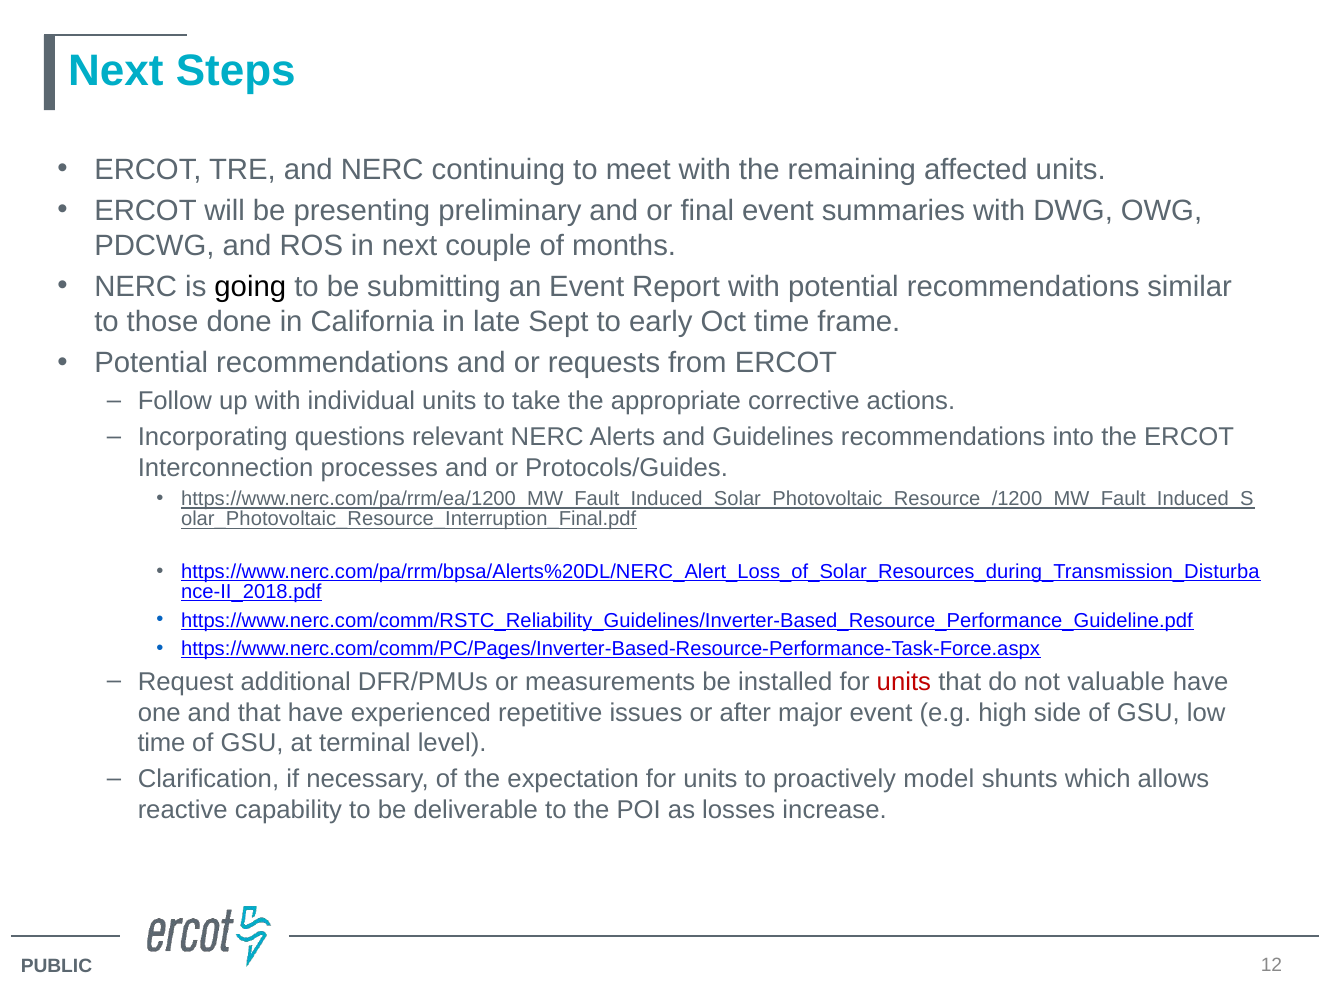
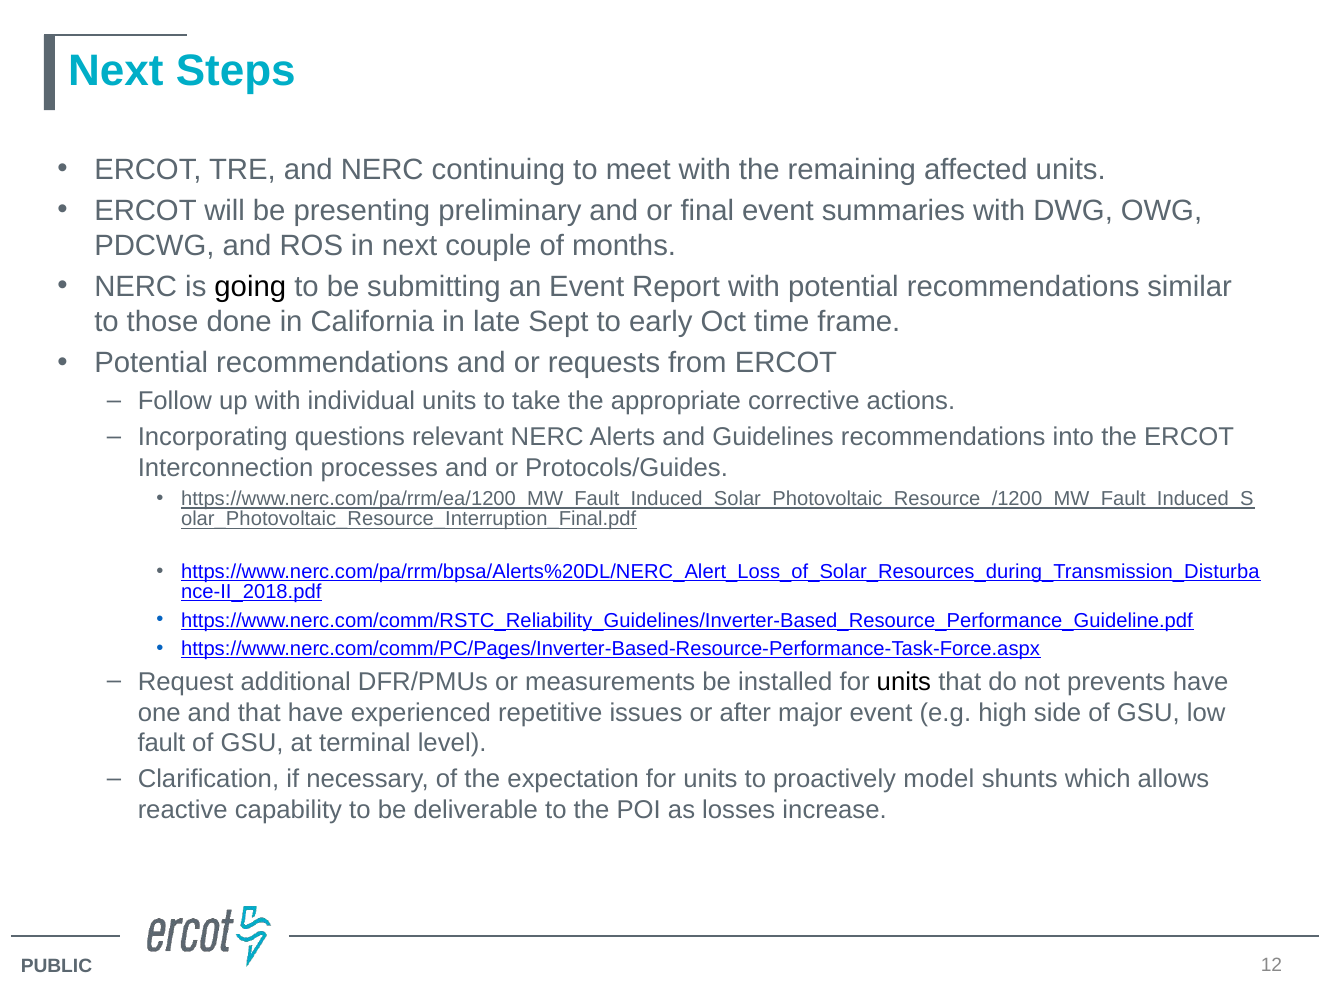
units colour: red -> black (904, 682)
valuable: valuable -> prevents (1116, 682)
time: time -> fault (161, 743)
